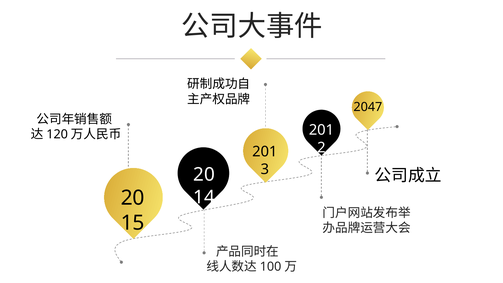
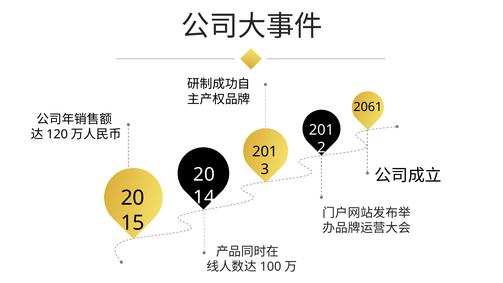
2047: 2047 -> 2061 (368, 107)
